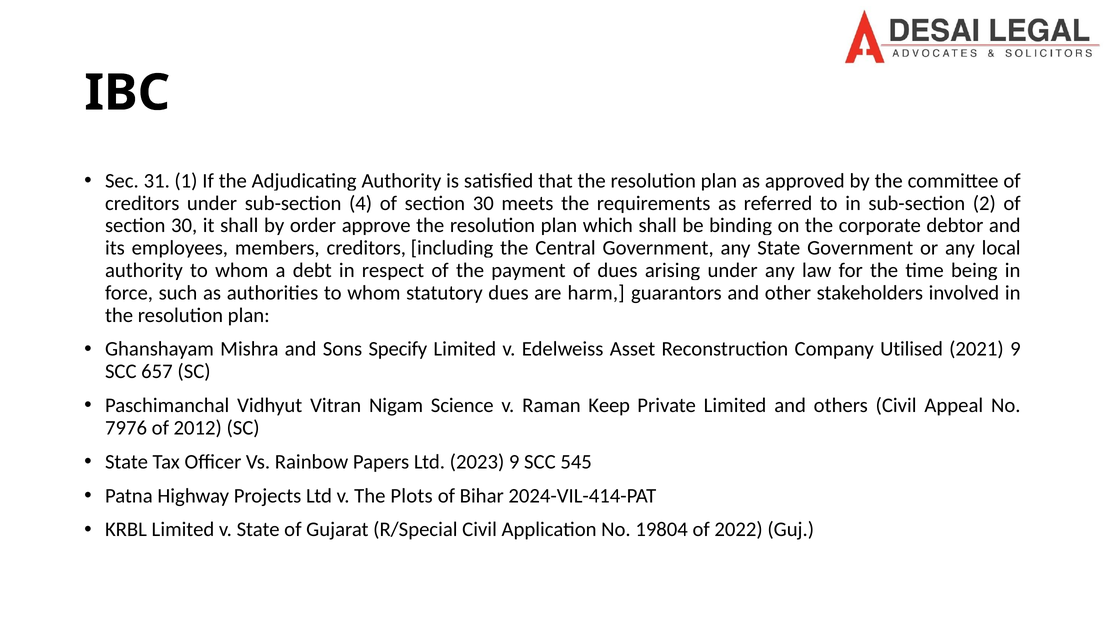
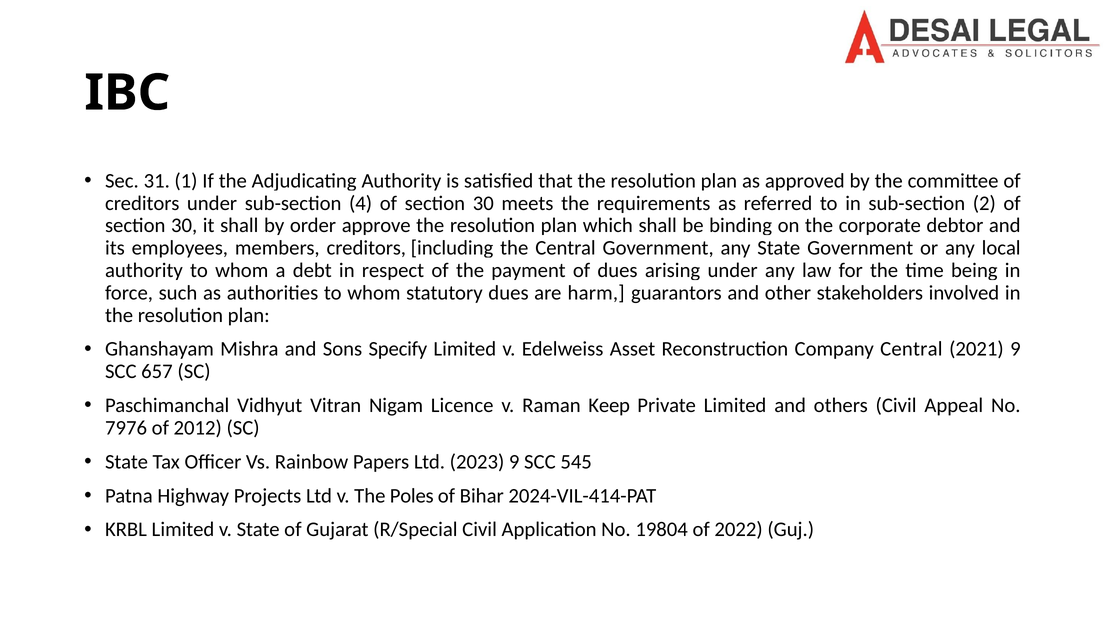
Company Utilised: Utilised -> Central (911, 349)
Science: Science -> Licence (462, 406)
Plots: Plots -> Poles (412, 496)
